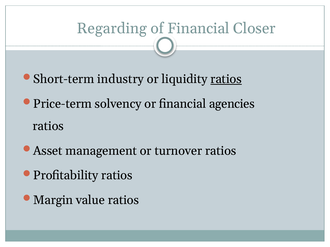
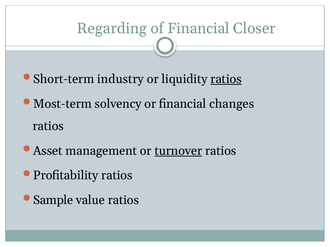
Price-term: Price-term -> Most-term (63, 104)
agencies: agencies -> changes (232, 104)
turnover underline: none -> present (178, 151)
Margin: Margin -> Sample (53, 201)
